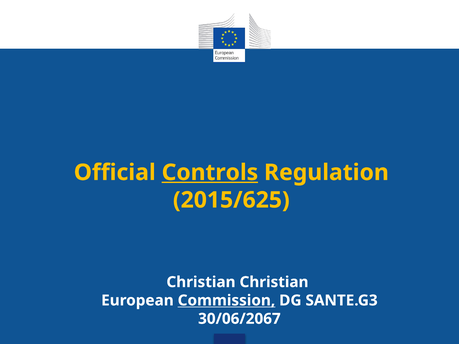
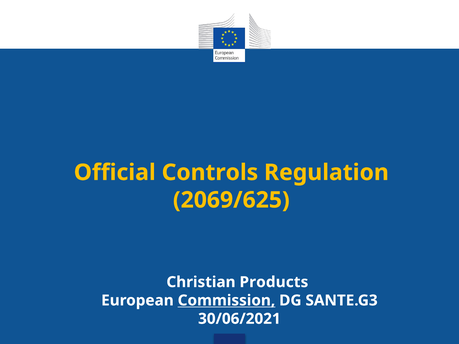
Controls underline: present -> none (210, 173)
2015/625: 2015/625 -> 2069/625 (231, 200)
Christian Christian: Christian -> Products (274, 282)
30/06/2067: 30/06/2067 -> 30/06/2021 (239, 319)
